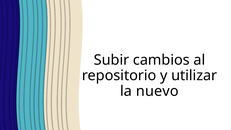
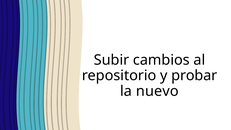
utilizar: utilizar -> probar (194, 75)
